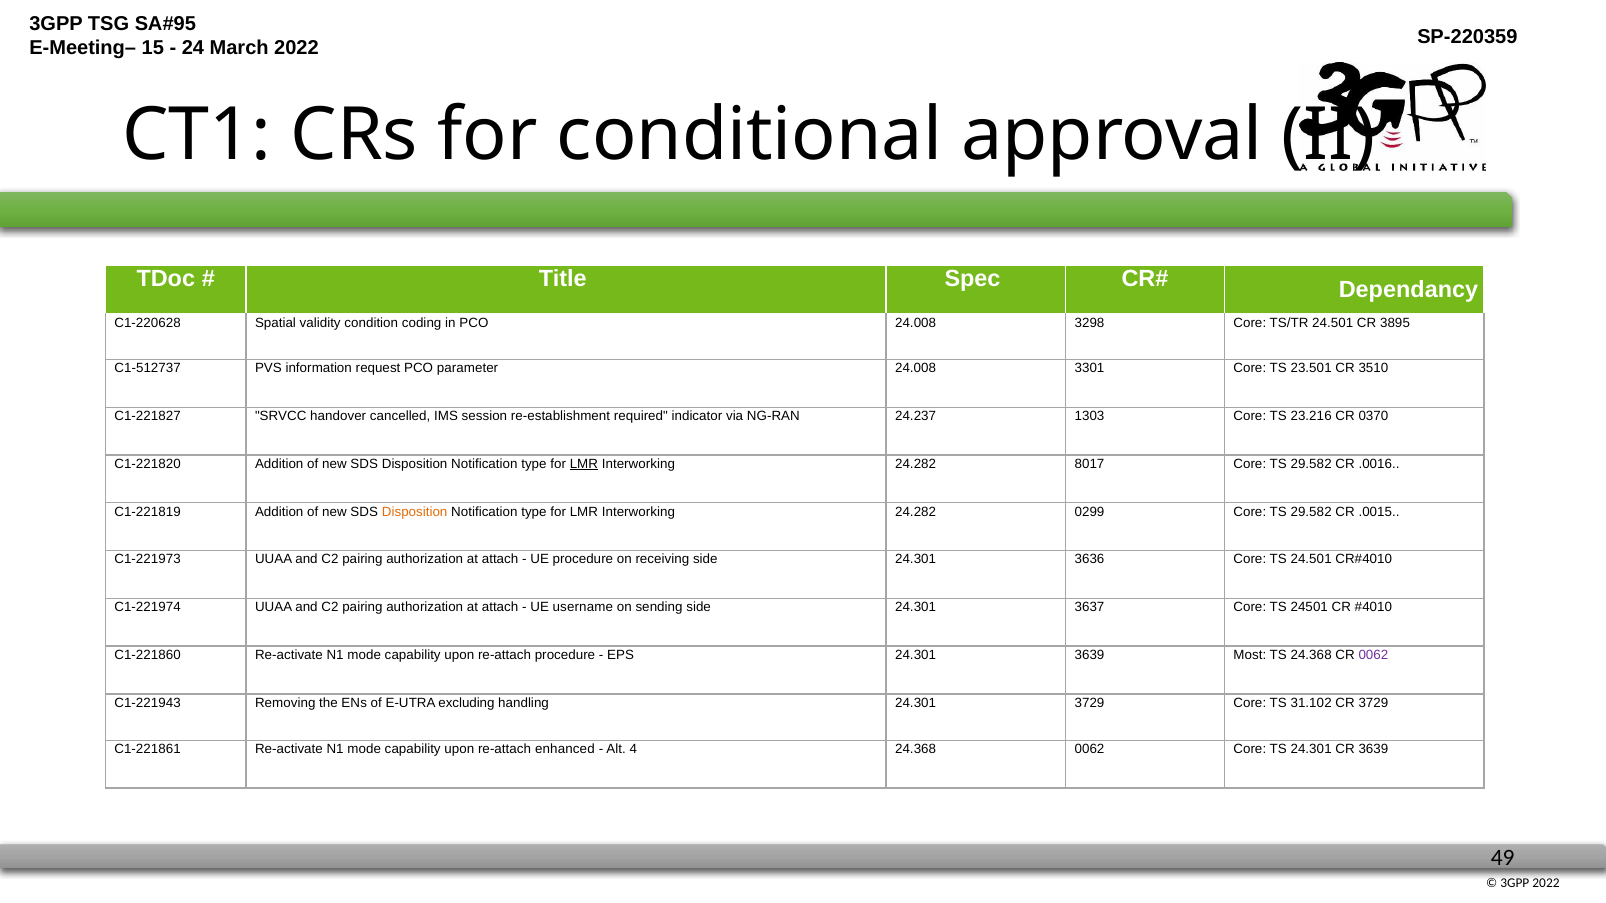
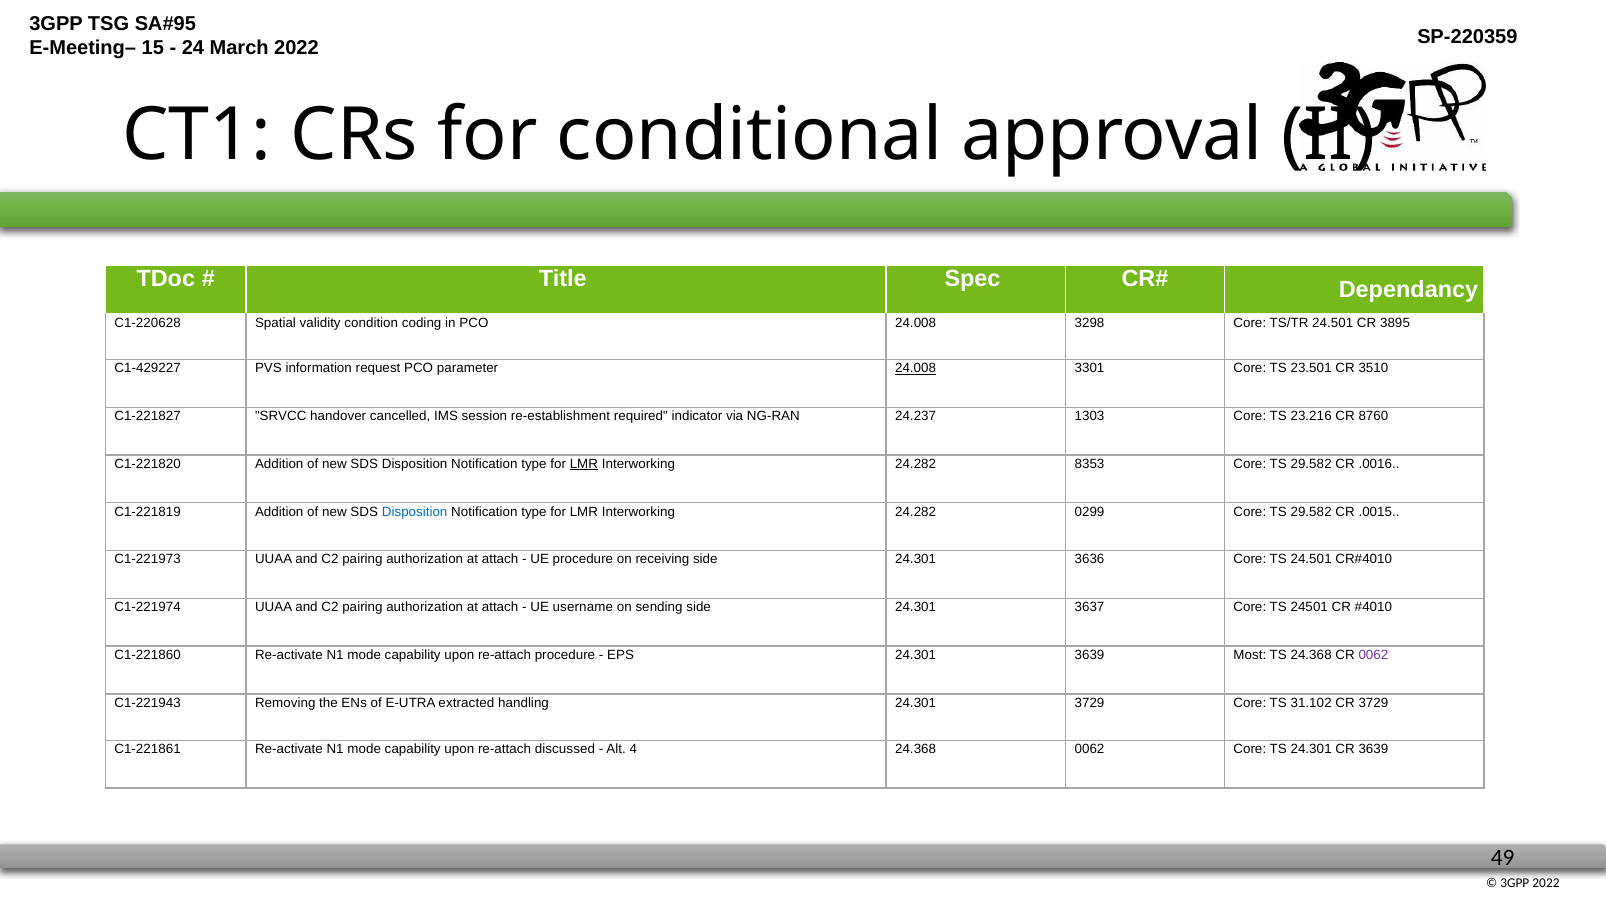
C1-512737: C1-512737 -> C1-429227 (148, 368)
24.008 underline: none -> present (916, 368)
0370: 0370 -> 8760 (1373, 416)
8017: 8017 -> 8353 (1090, 464)
Disposition colour: orange -> blue (415, 512)
excluding: excluding -> extracted (466, 703)
enhanced: enhanced -> discussed (565, 750)
